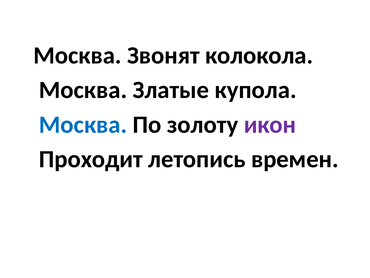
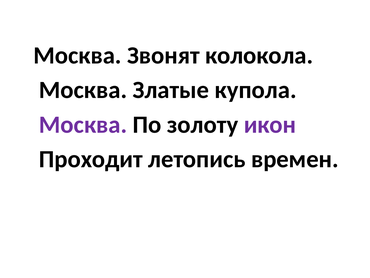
Москва colour: blue -> purple (83, 124)
